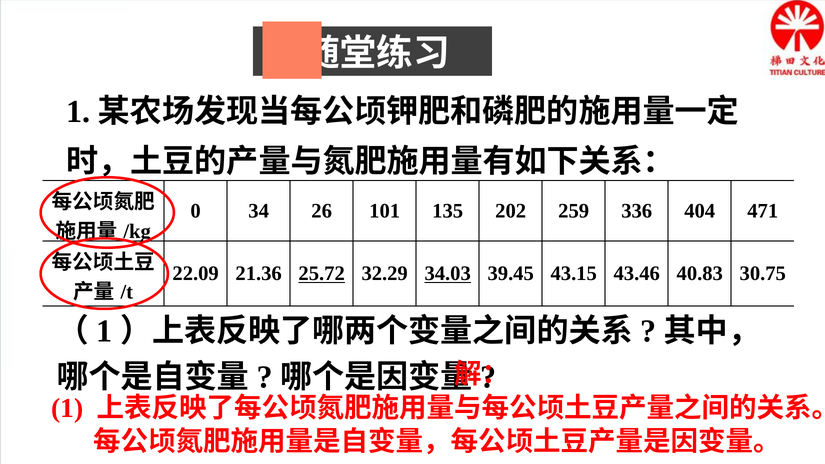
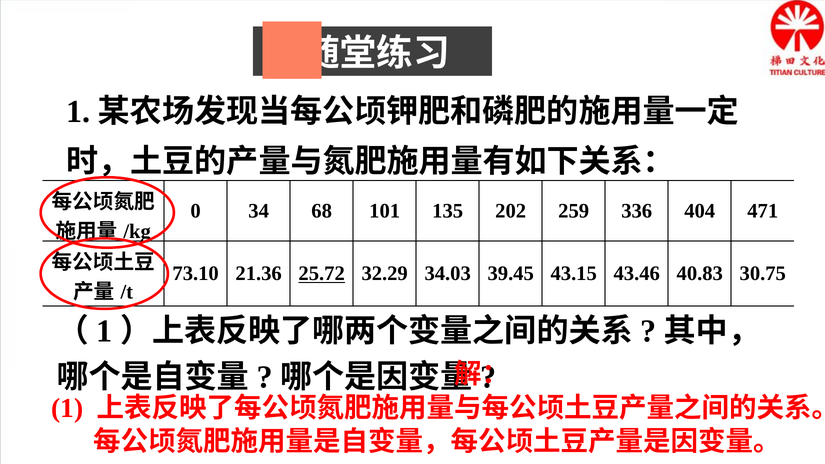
26: 26 -> 68 (322, 211)
22.09: 22.09 -> 73.10 (196, 274)
34.03 underline: present -> none (448, 274)
